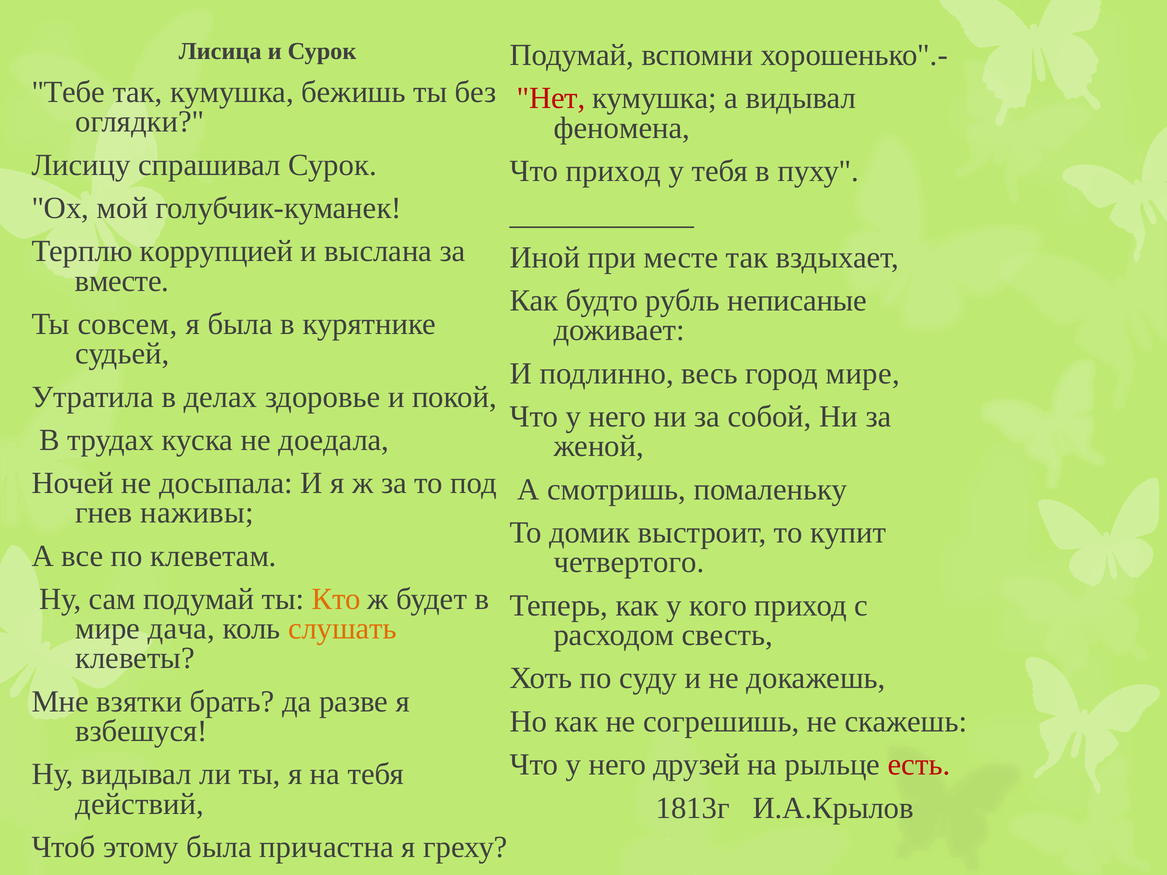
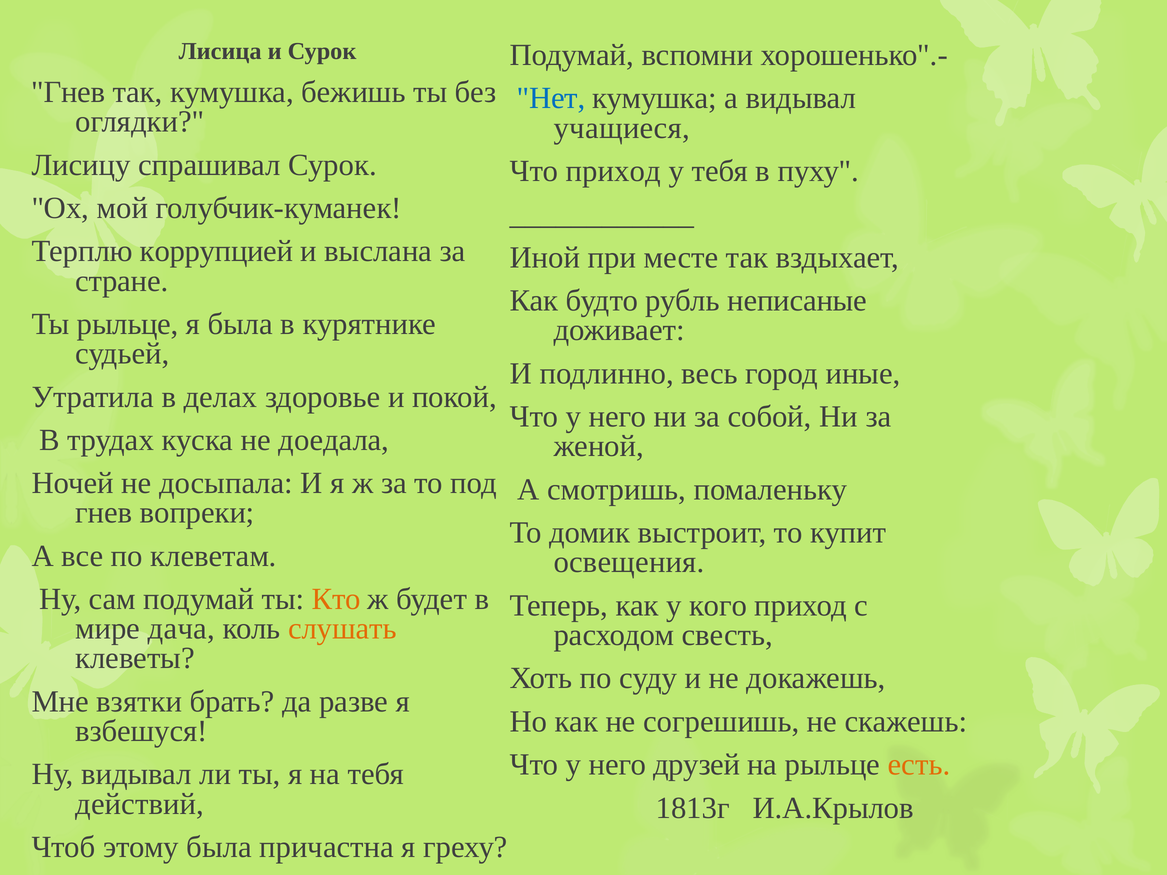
Тебе: Тебе -> Гнев (68, 92)
Нет colour: red -> blue (551, 98)
феномена: феномена -> учащиеся (622, 128)
вместе: вместе -> стране (122, 281)
Ты совсем: совсем -> рыльце (128, 324)
город мире: мире -> иные (863, 374)
наживы: наживы -> вопреки (197, 513)
четвертого: четвертого -> освещения (629, 562)
есть colour: red -> orange (919, 765)
